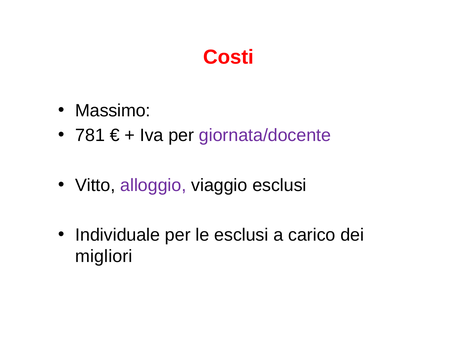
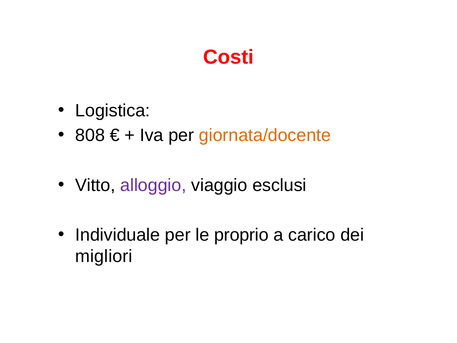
Massimo: Massimo -> Logistica (113, 110)
781: 781 -> 808 (90, 135)
giornata/docente colour: purple -> orange (265, 135)
le esclusi: esclusi -> proprio (241, 235)
